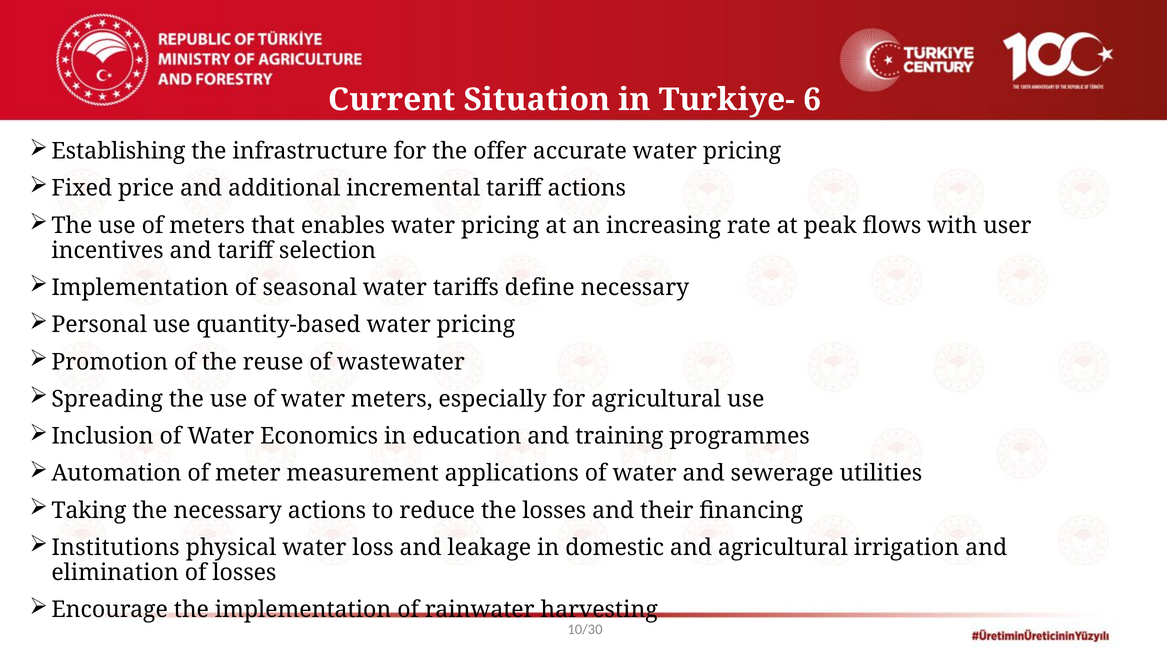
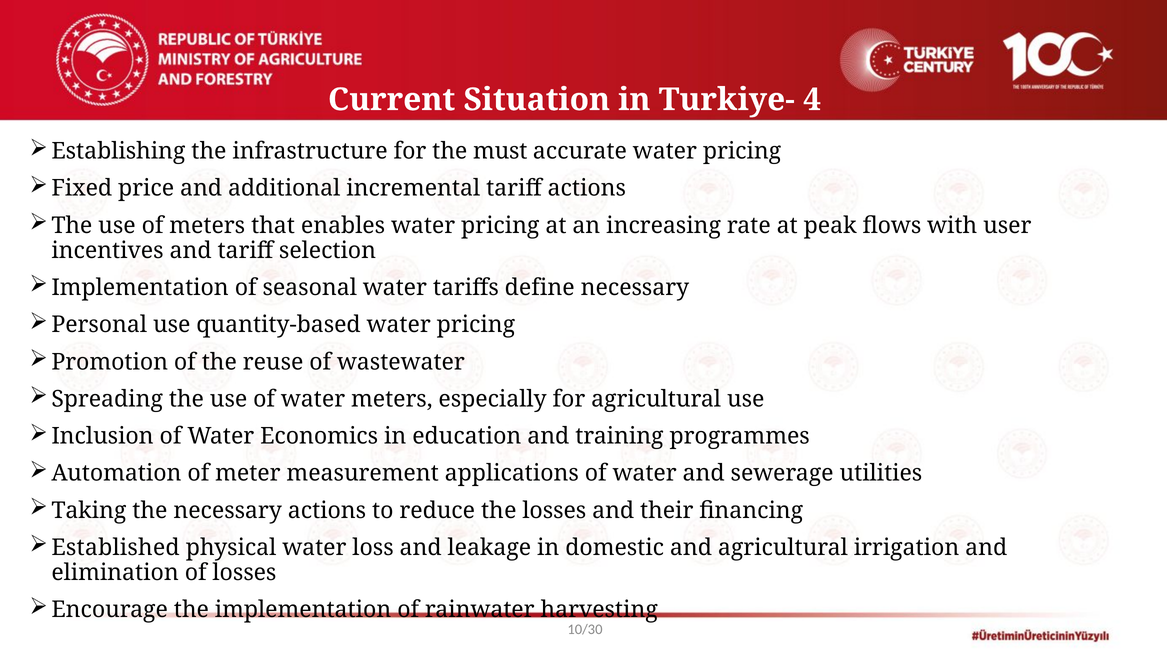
6: 6 -> 4 (812, 100)
offer: offer -> must (500, 151)
Institutions: Institutions -> Established (116, 547)
